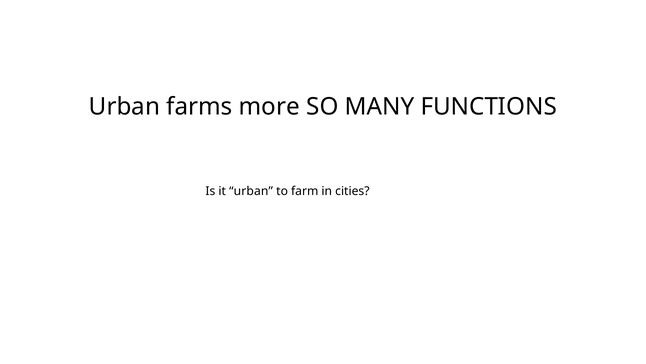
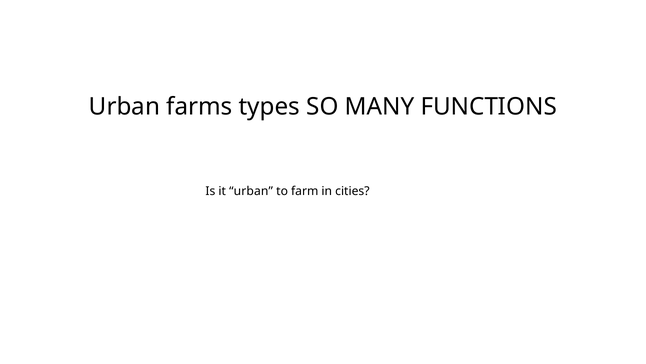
more: more -> types (269, 107)
